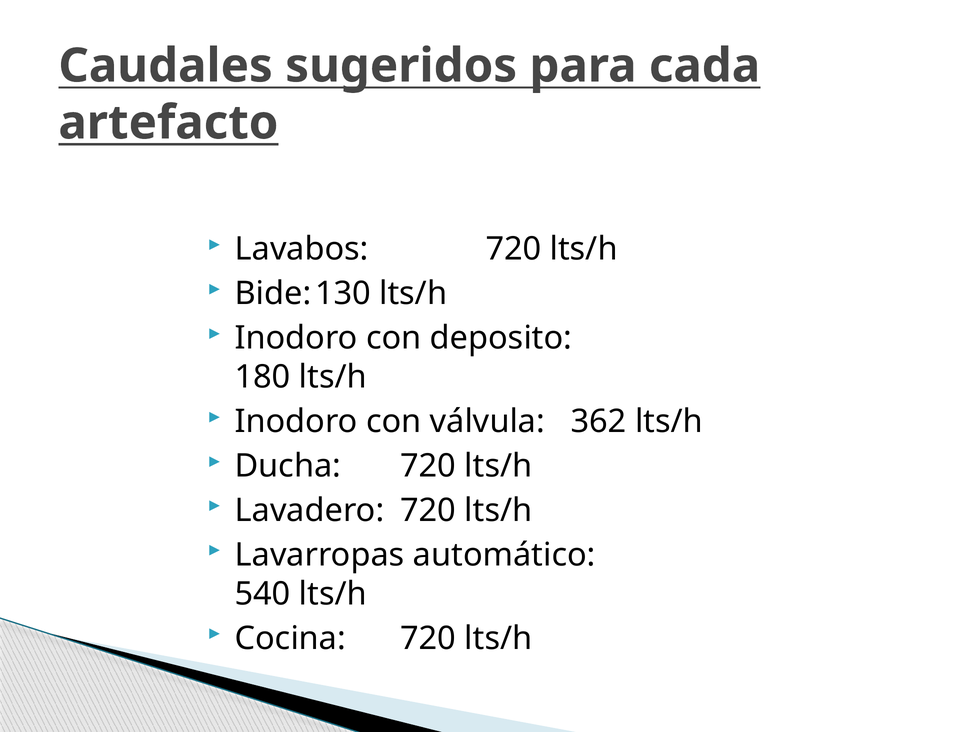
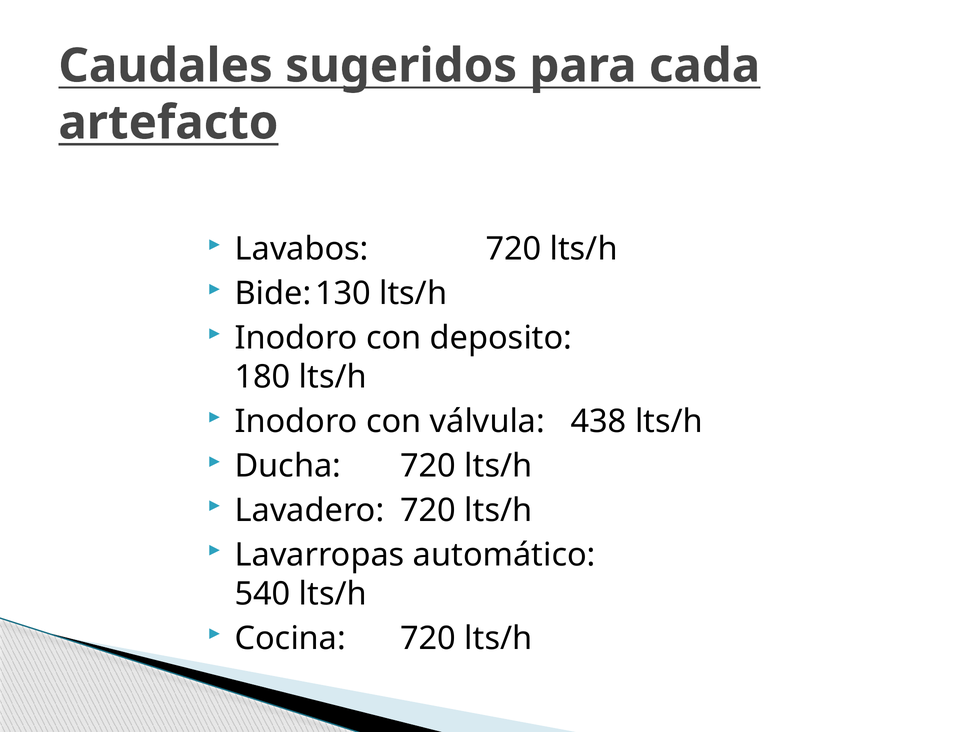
362: 362 -> 438 (599, 422)
